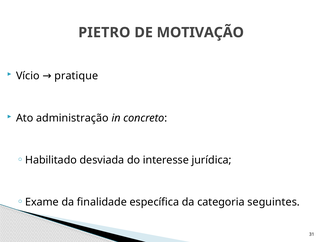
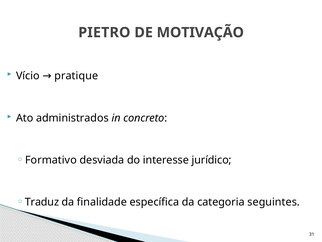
administração: administração -> administrados (72, 118)
Habilitado: Habilitado -> Formativo (51, 160)
jurídica: jurídica -> jurídico (212, 160)
Exame: Exame -> Traduz (42, 202)
